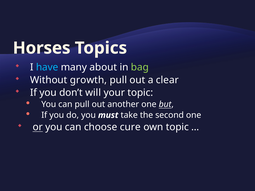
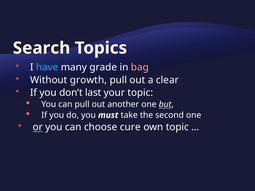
Horses: Horses -> Search (42, 48)
about: about -> grade (103, 67)
bag colour: light green -> pink (140, 67)
will: will -> last (93, 93)
